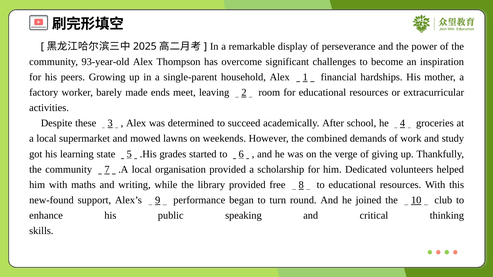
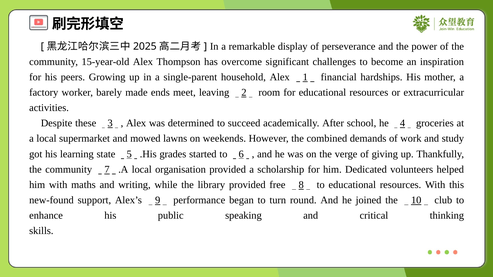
93-year-old: 93-year-old -> 15-year-old (105, 62)
